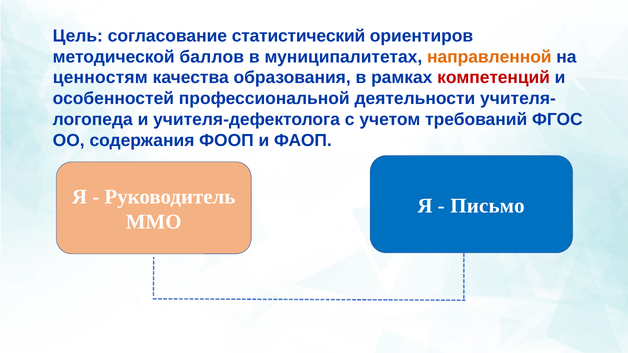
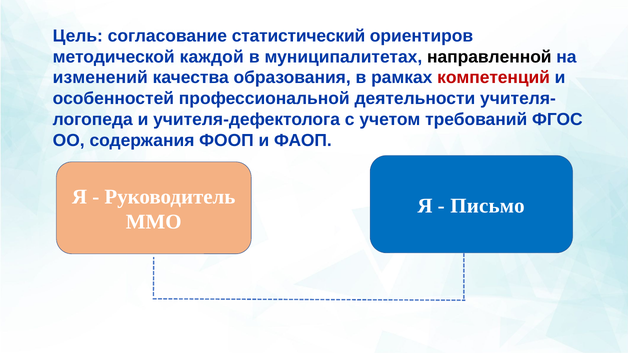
баллов: баллов -> каждой (212, 57)
направленной colour: orange -> black (489, 57)
ценностям: ценностям -> изменений (100, 78)
